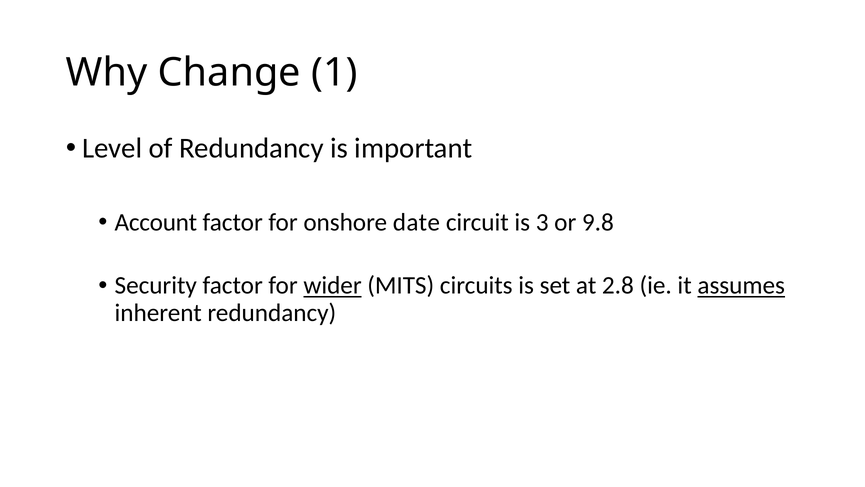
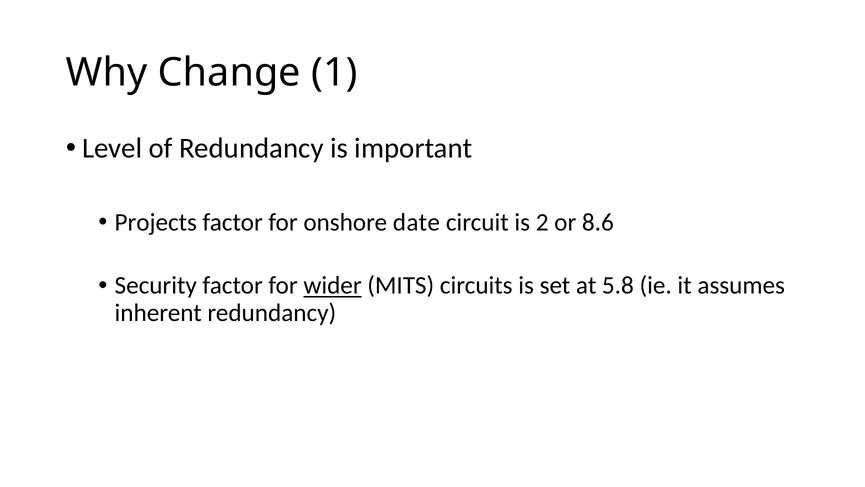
Account: Account -> Projects (156, 222)
3: 3 -> 2 (542, 222)
9.8: 9.8 -> 8.6 (598, 222)
2.8: 2.8 -> 5.8 (618, 285)
assumes underline: present -> none (741, 285)
